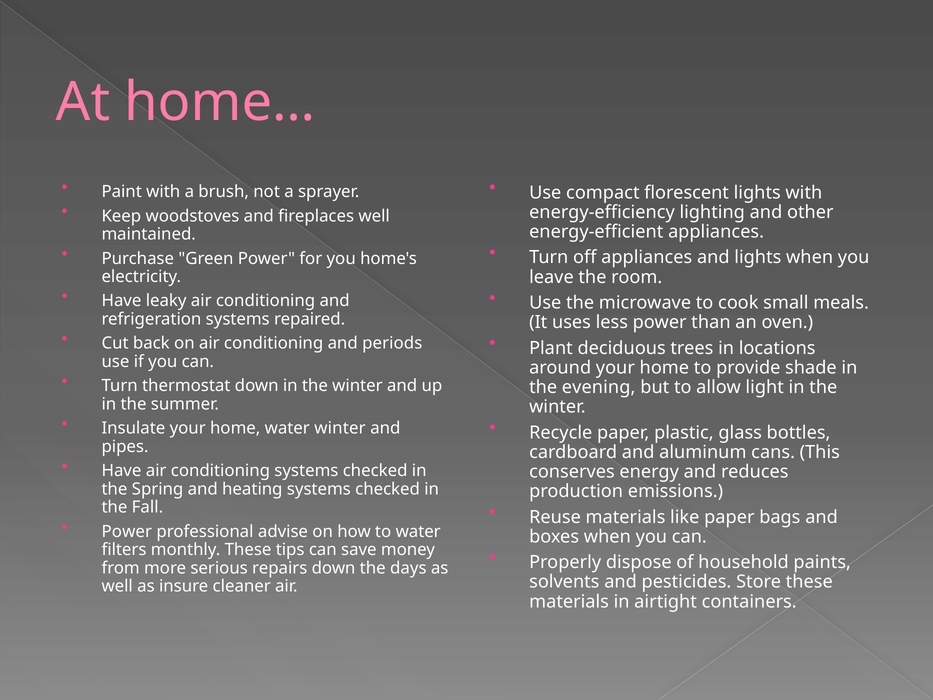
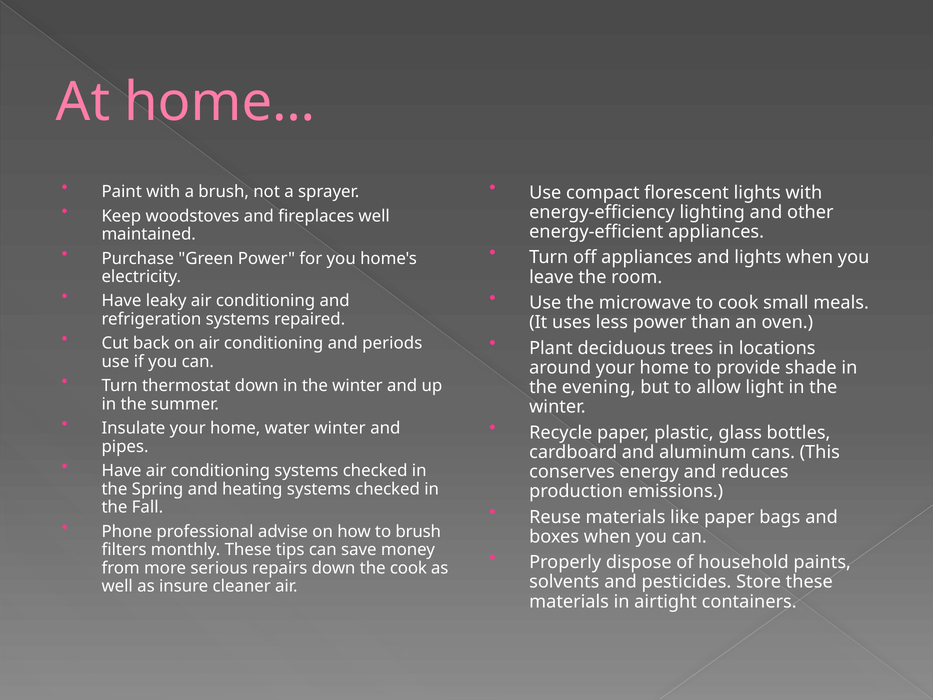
Power: Power -> Phone (127, 531)
to water: water -> brush (418, 531)
the days: days -> cook (408, 568)
